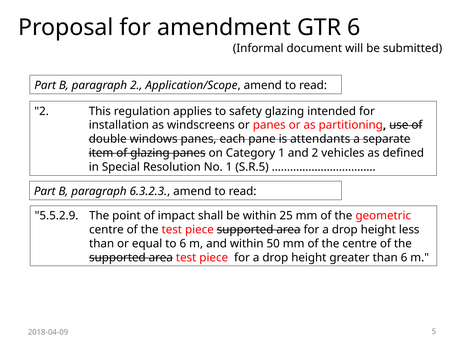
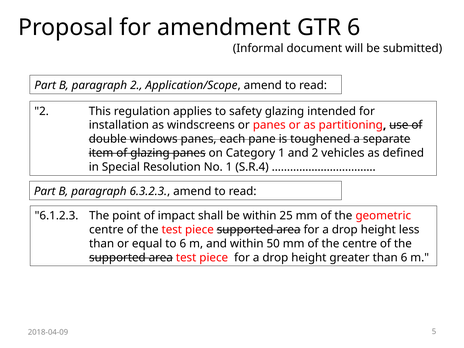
attendants: attendants -> toughened (320, 139)
S.R.5: S.R.5 -> S.R.4 (252, 167)
5.5.2.9: 5.5.2.9 -> 6.1.2.3 (57, 216)
